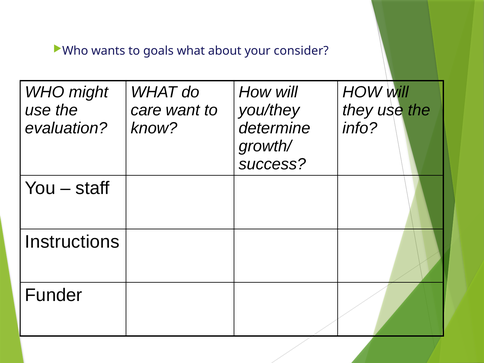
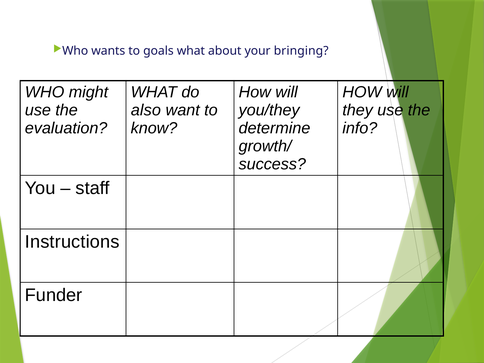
consider: consider -> bringing (301, 51)
care: care -> also (146, 110)
